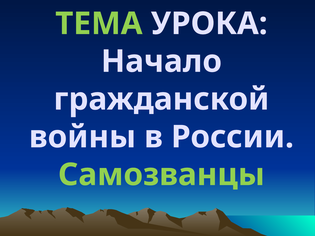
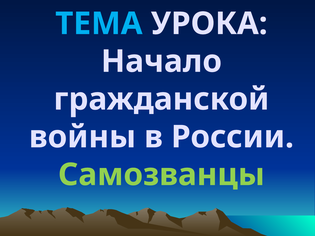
ТЕМА colour: light green -> light blue (99, 24)
